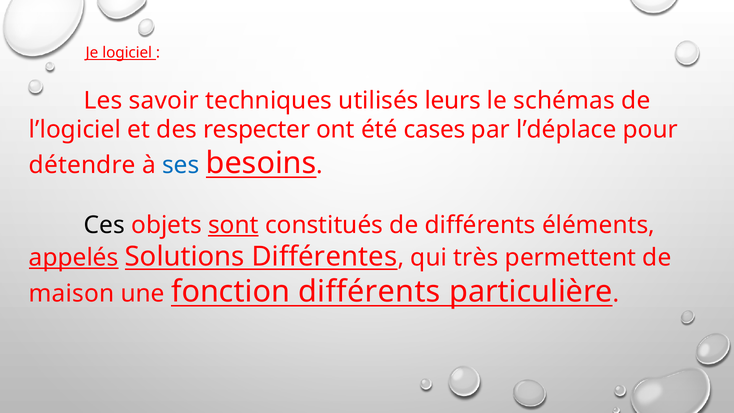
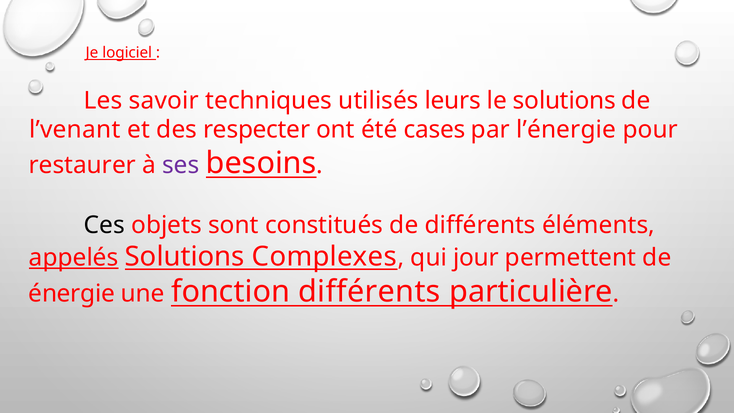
le schémas: schémas -> solutions (564, 100)
l’logiciel: l’logiciel -> l’venant (75, 130)
l’déplace: l’déplace -> l’énergie (566, 130)
détendre: détendre -> restaurer (82, 165)
ses colour: blue -> purple (181, 165)
sont underline: present -> none (233, 225)
Différentes: Différentes -> Complexes (324, 257)
très: très -> jour (476, 258)
maison: maison -> énergie (72, 294)
